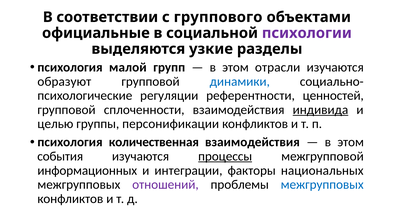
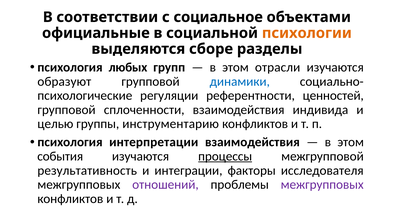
группового: группового -> социальное (218, 17)
психологии colour: purple -> orange (307, 33)
узкие: узкие -> сборе (211, 49)
малой: малой -> любых (128, 67)
индивида underline: present -> none (320, 110)
персонификации: персонификации -> инструментарию (171, 124)
количественная: количественная -> интерпретации (154, 143)
информационных: информационных -> результативность (87, 171)
национальных: национальных -> исследователя (322, 171)
межгрупповых colour: blue -> purple (322, 185)
